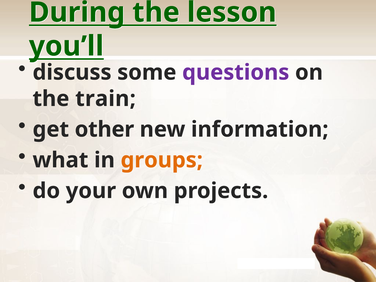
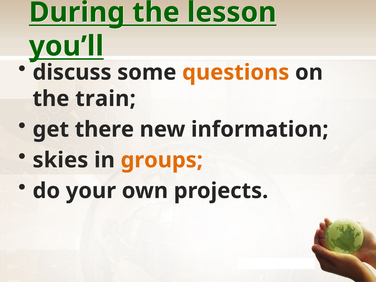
questions colour: purple -> orange (236, 72)
other: other -> there (104, 129)
what: what -> skies (60, 160)
